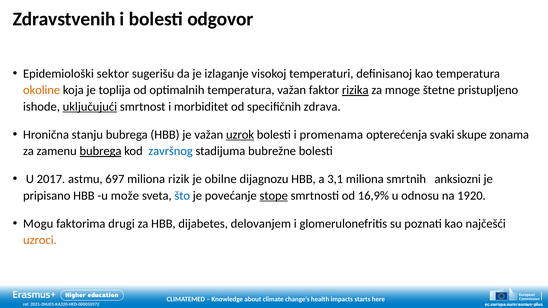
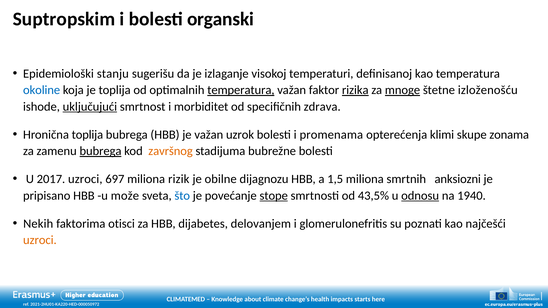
Zdravstvenih: Zdravstvenih -> Suptropskim (64, 19)
odgovor: odgovor -> organski (220, 19)
sektor: sektor -> stanju (113, 74)
okoline colour: orange -> blue (42, 90)
temperatura underline: none -> present (241, 90)
mnoge underline: none -> present (403, 90)
pristupljeno: pristupljeno -> izloženošću (488, 90)
Hronična stanju: stanju -> toplija (87, 135)
uzrok underline: present -> none (240, 135)
svaki: svaki -> klimi (442, 135)
završnog colour: blue -> orange (171, 151)
2017 astmu: astmu -> uzroci (85, 179)
3,1: 3,1 -> 1,5 (335, 179)
16,9%: 16,9% -> 43,5% (373, 196)
odnosu underline: none -> present (420, 196)
1920: 1920 -> 1940 (472, 196)
Mogu: Mogu -> Nekih (38, 224)
drugi: drugi -> otisci (122, 224)
